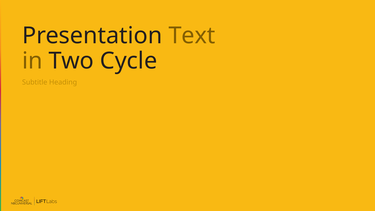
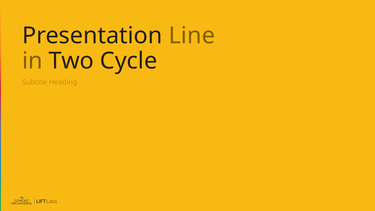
Text: Text -> Line (192, 36)
